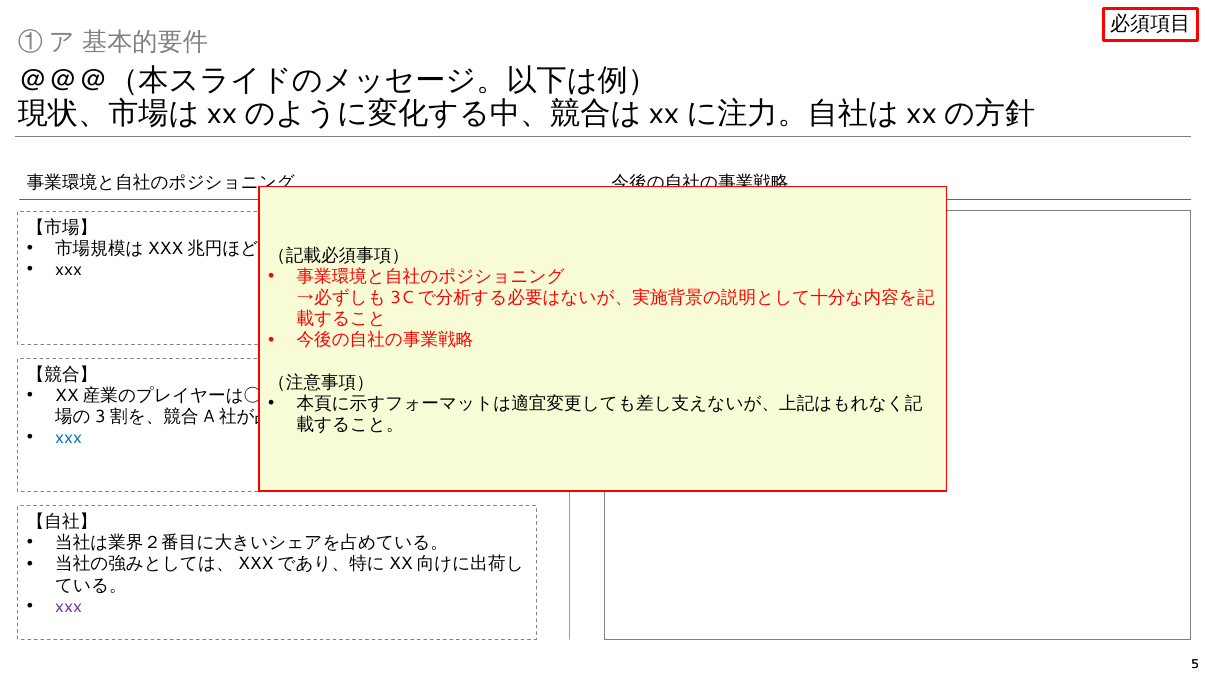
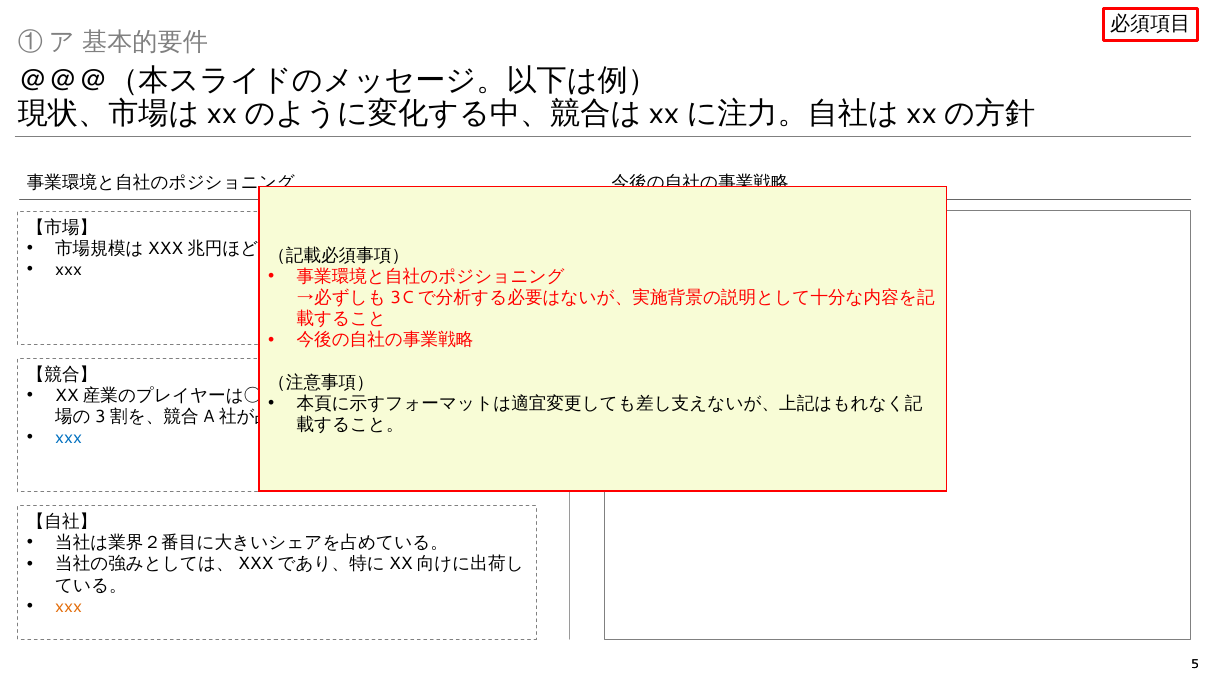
xxx colour: purple -> orange (69, 607)
